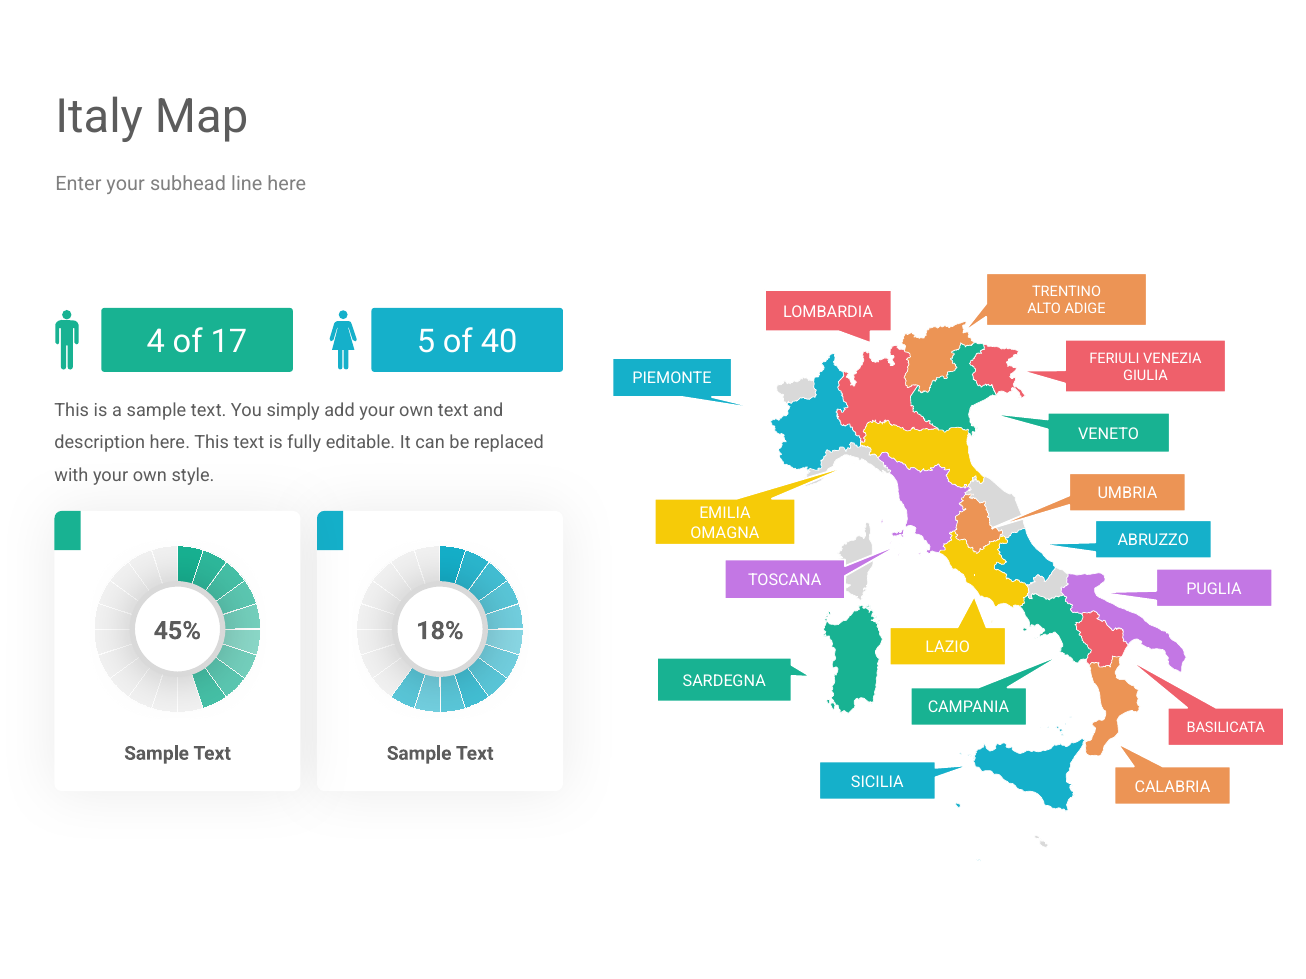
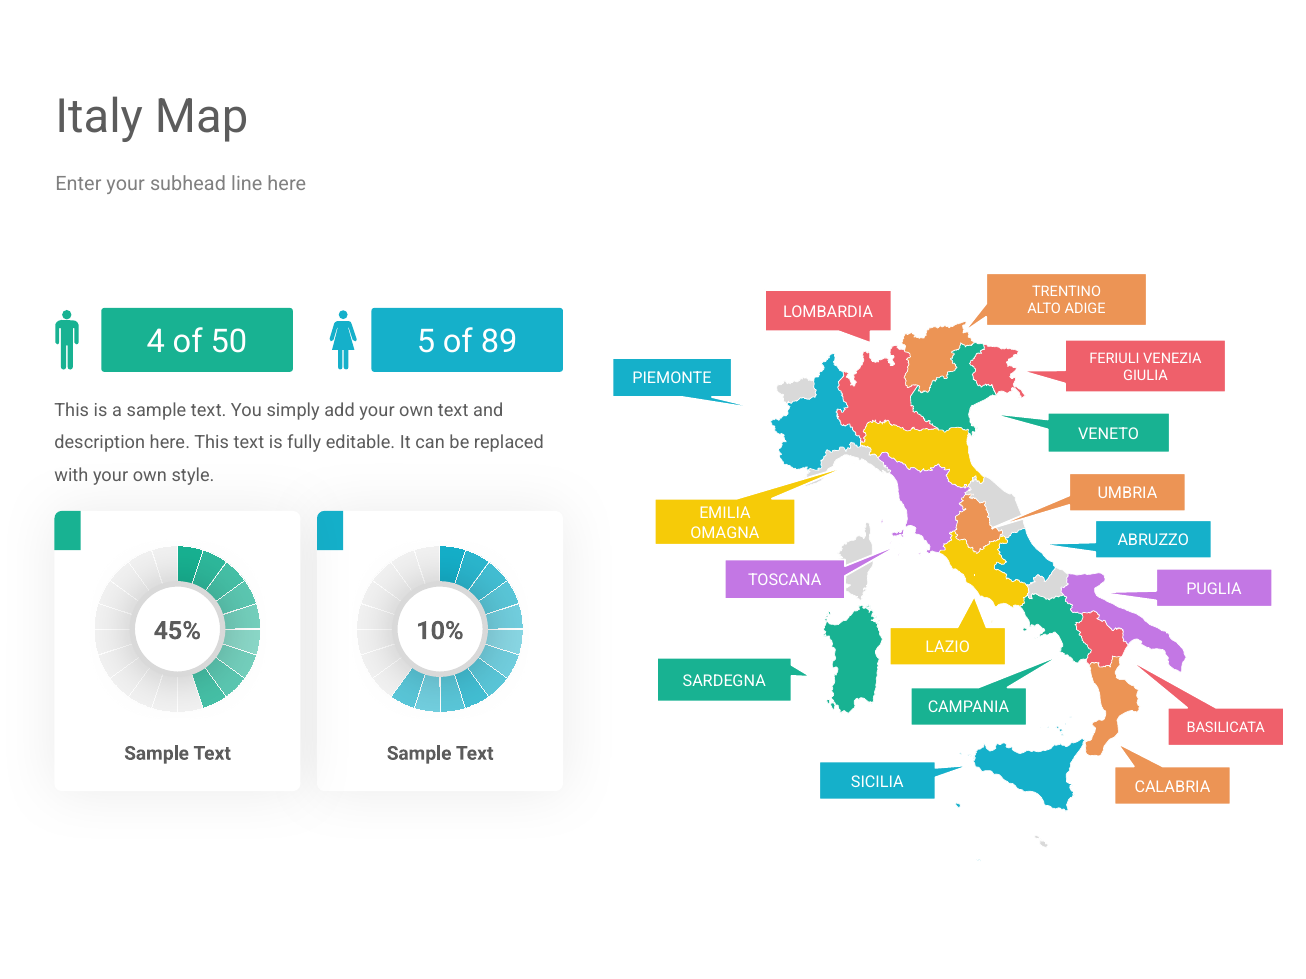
17: 17 -> 50 (229, 342)
40: 40 -> 89 (499, 342)
18%: 18% -> 10% (440, 631)
